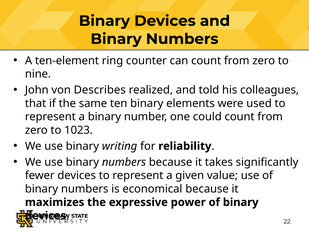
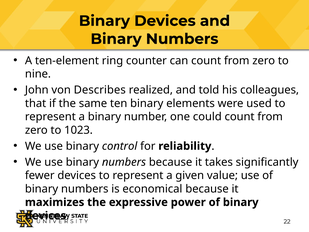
writing: writing -> control (120, 146)
